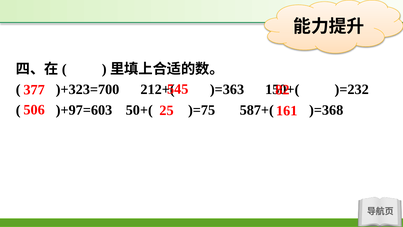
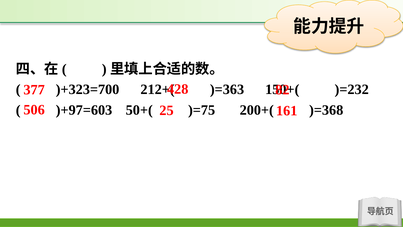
545: 545 -> 428 (178, 89)
587+(: 587+( -> 200+( (257, 110)
